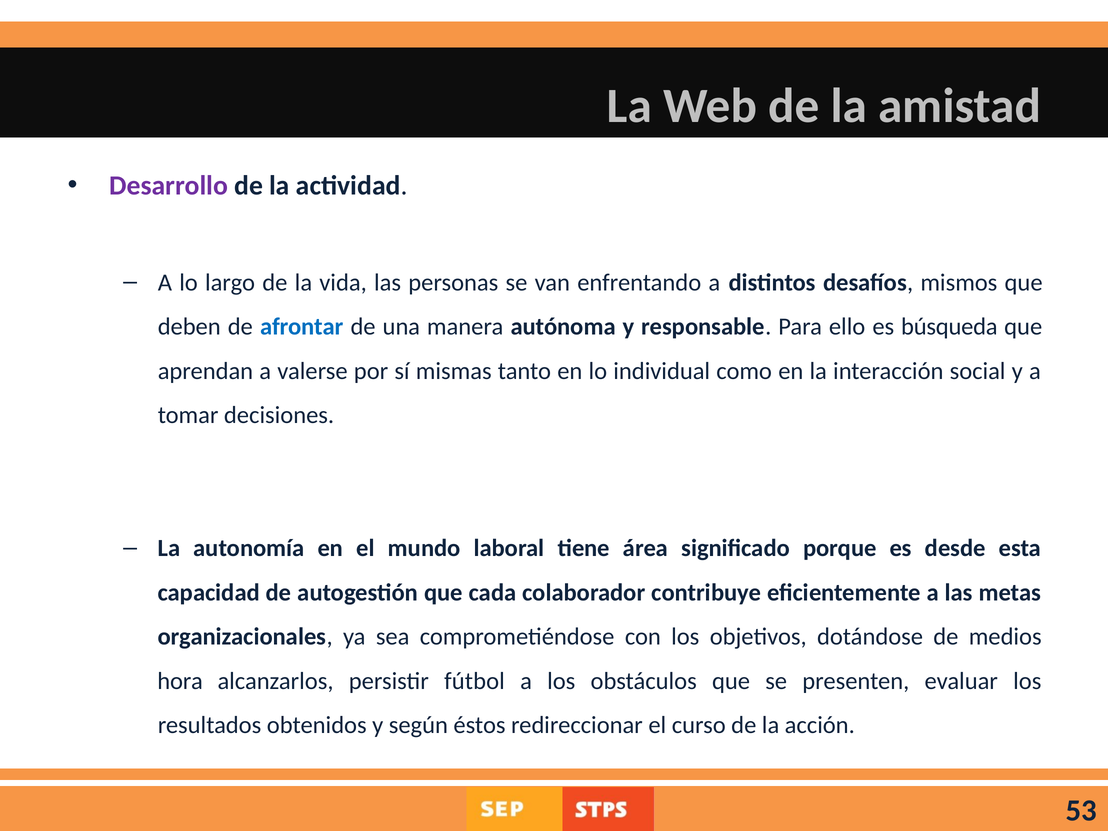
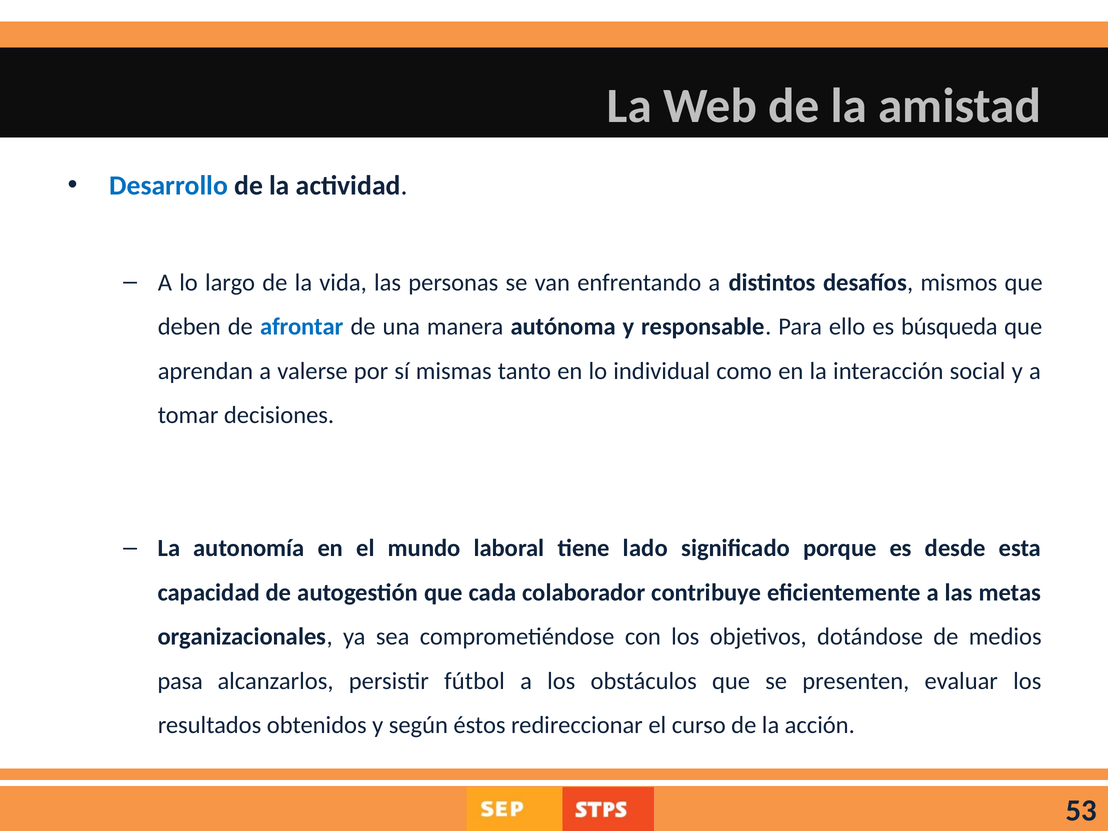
Desarrollo colour: purple -> blue (169, 186)
área: área -> lado (645, 548)
hora: hora -> pasa (180, 681)
